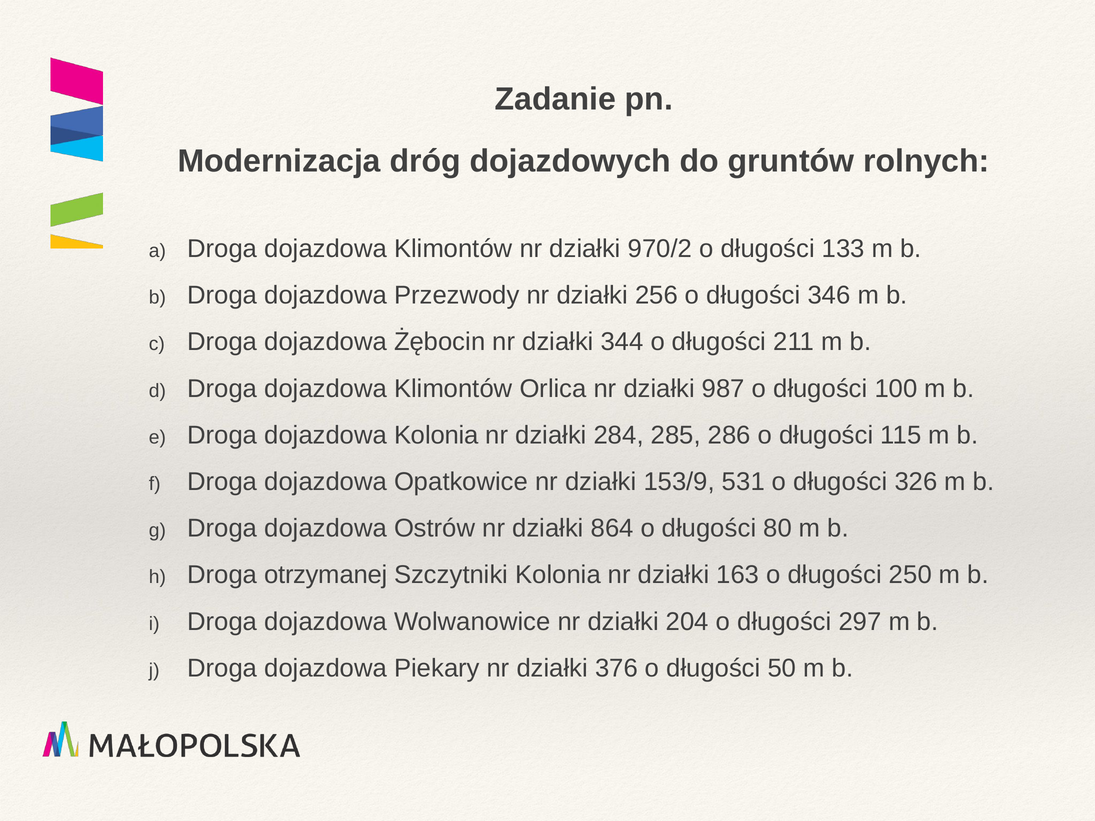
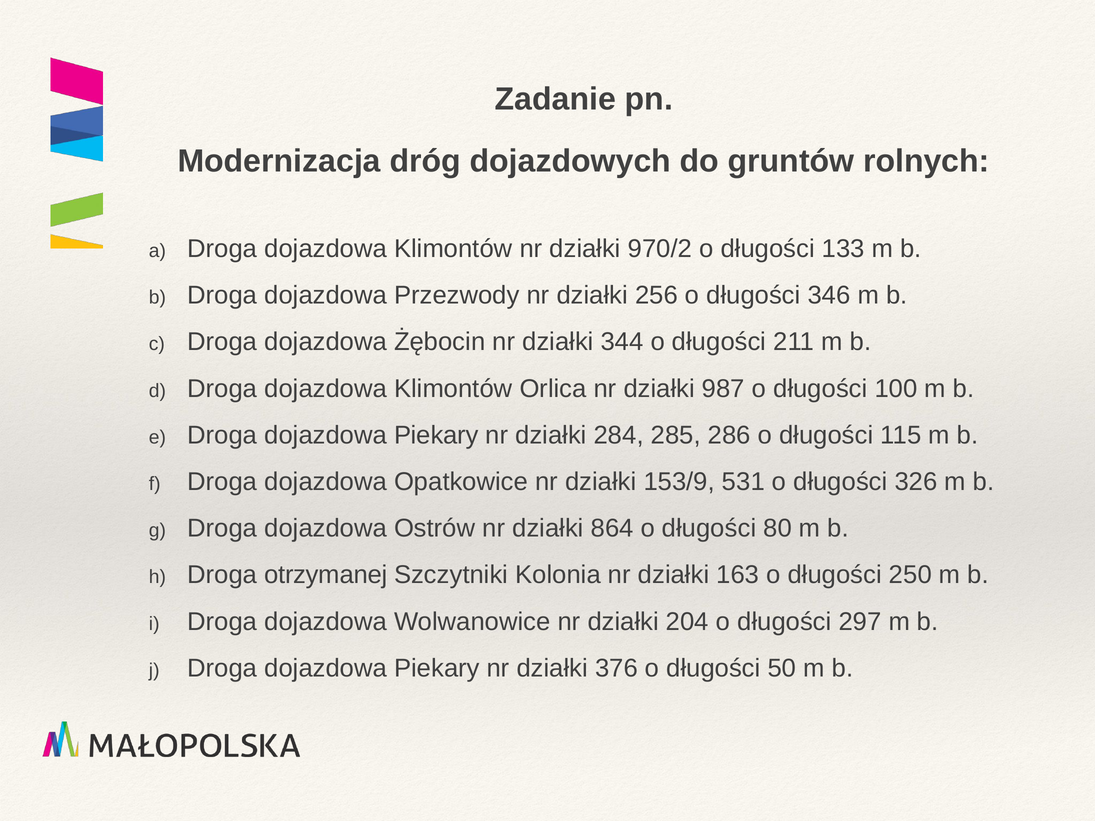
Kolonia: Kolonia -> Piekary (436, 435)
